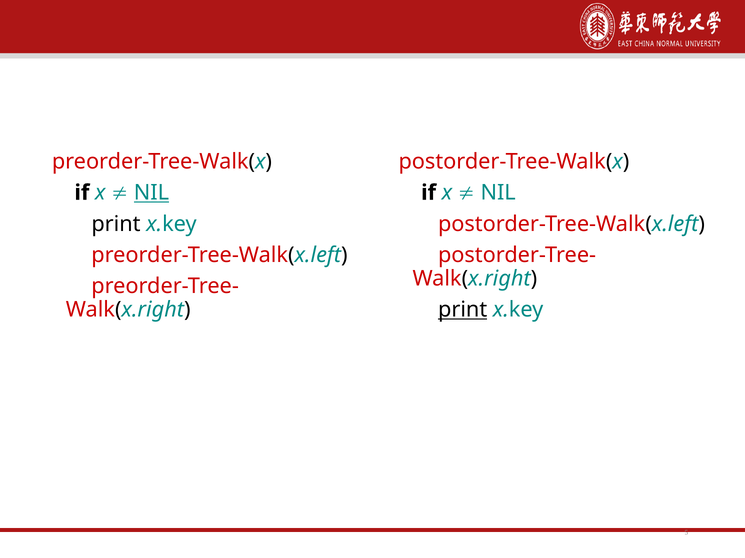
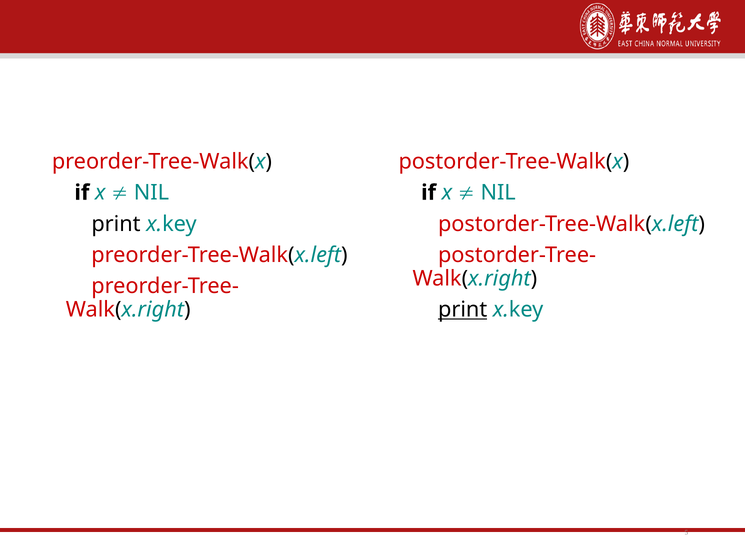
NIL underline: present -> none (151, 193)
